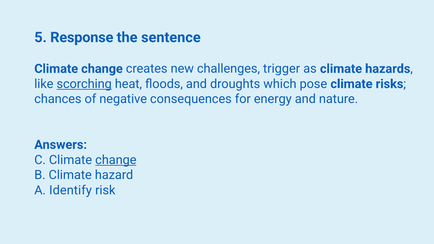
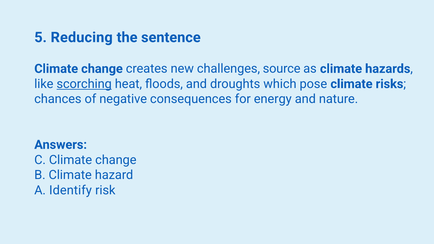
Response: Response -> Reducing (82, 37)
trigger: trigger -> source (282, 69)
change underline: present -> none (116, 160)
